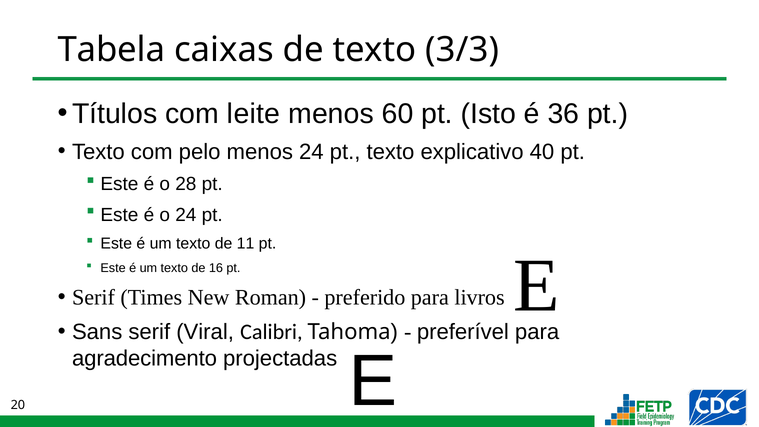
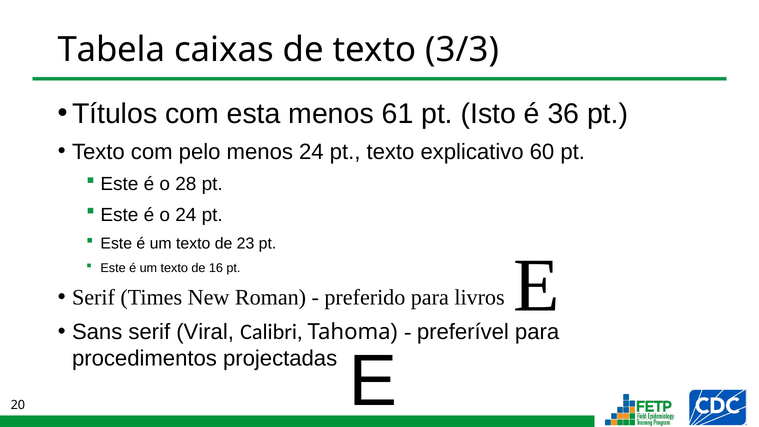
leite: leite -> esta (254, 114)
60: 60 -> 61 (398, 114)
40: 40 -> 60 (542, 152)
11: 11 -> 23 (246, 243)
agradecimento: agradecimento -> procedimentos (144, 359)
